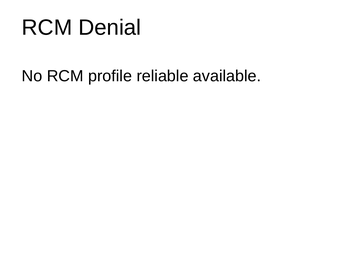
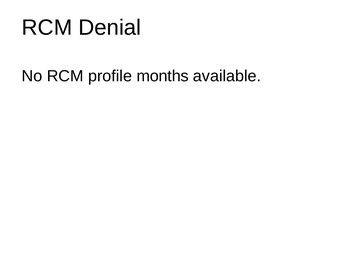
reliable: reliable -> months (163, 76)
